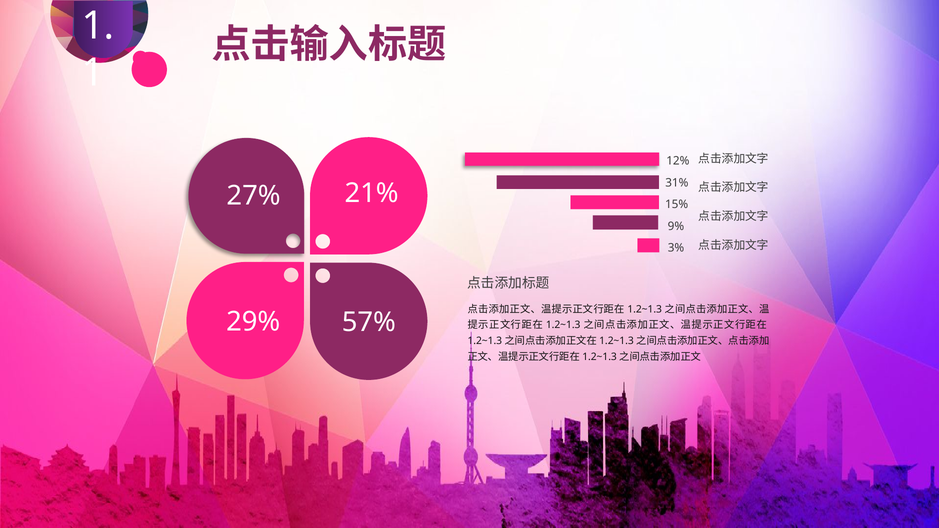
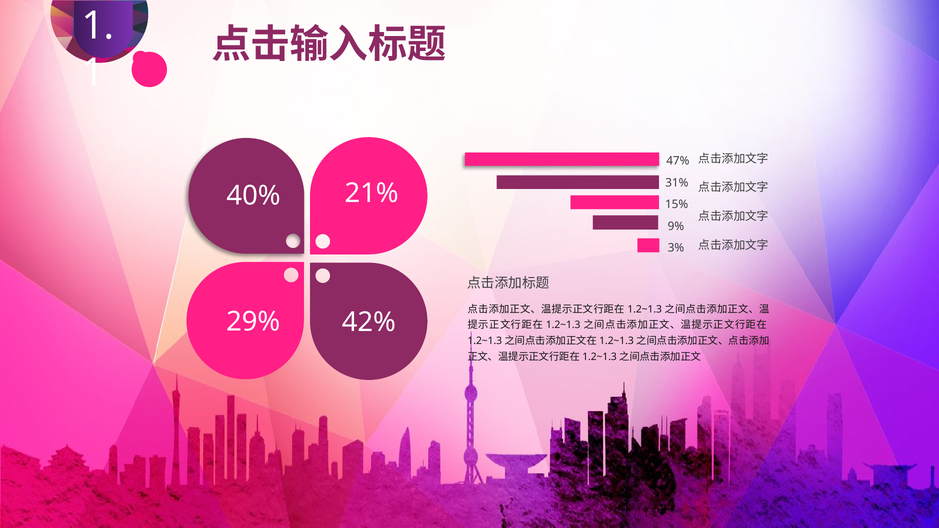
12%: 12% -> 47% (678, 161)
27%: 27% -> 40% (254, 196)
57%: 57% -> 42% (369, 322)
